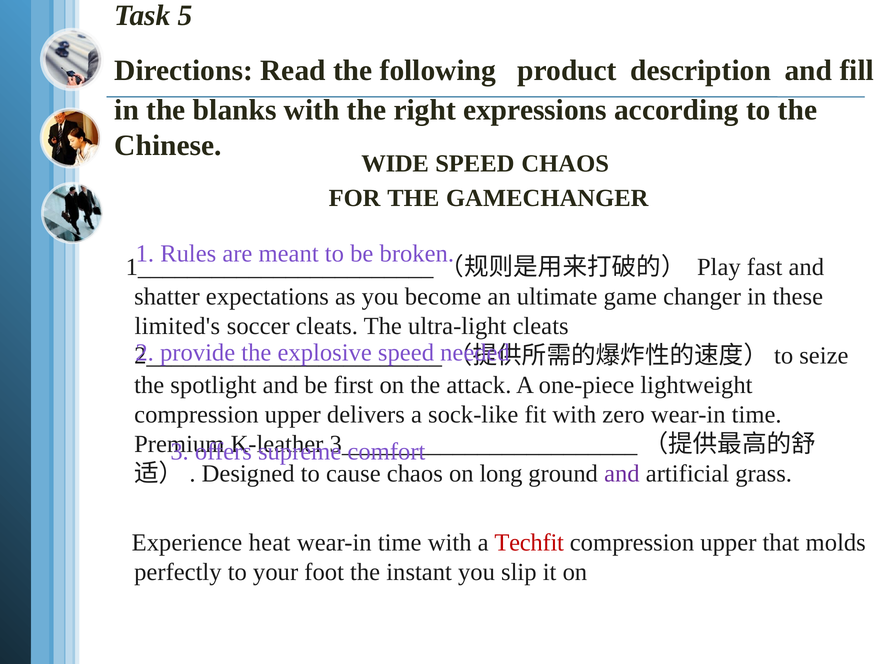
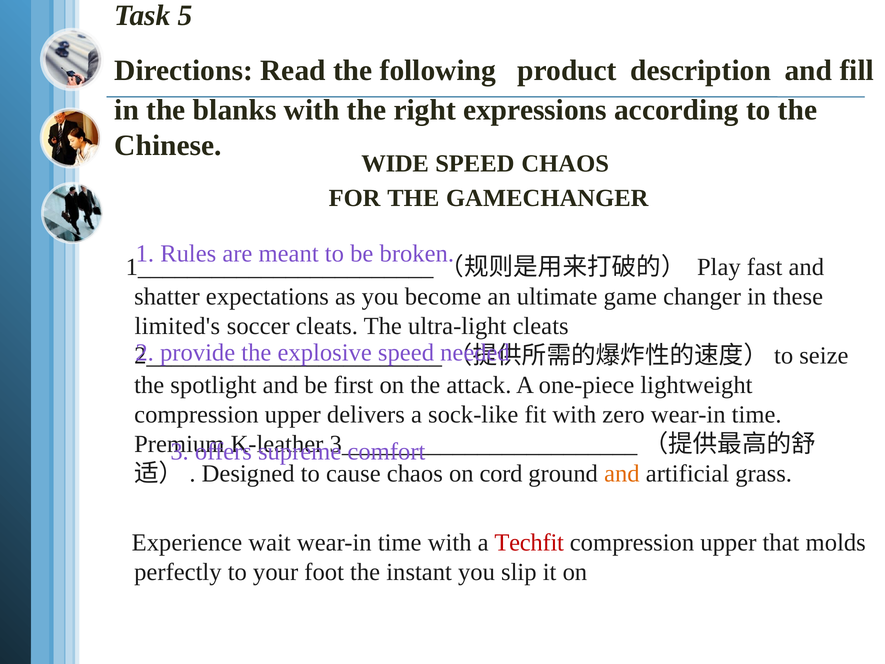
long: long -> cord (501, 474)
and colour: purple -> orange (622, 474)
heat: heat -> wait (270, 542)
